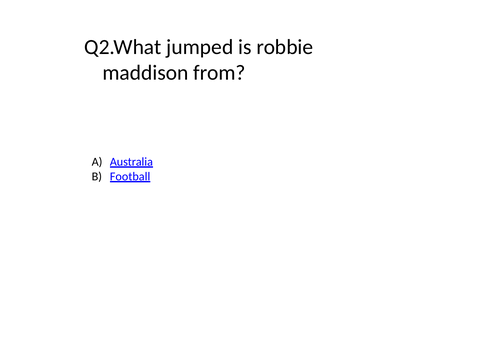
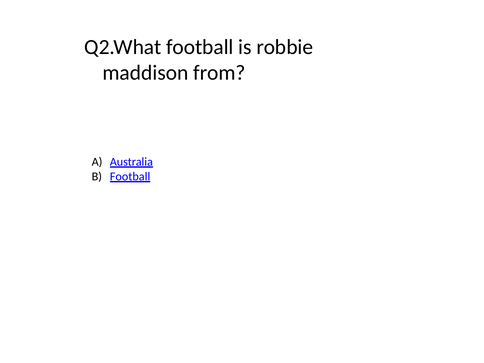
Q2.What jumped: jumped -> football (200, 47)
